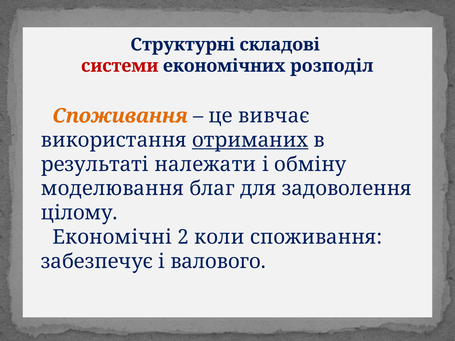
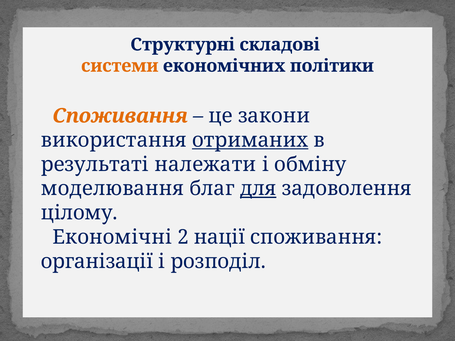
системи colour: red -> orange (120, 66)
розподіл: розподіл -> політики (332, 66)
вивчає: вивчає -> закони (274, 116)
для underline: none -> present (258, 189)
коли: коли -> нації (220, 237)
забезпечує: забезпечує -> організації (97, 262)
валового: валового -> розподіл (218, 262)
